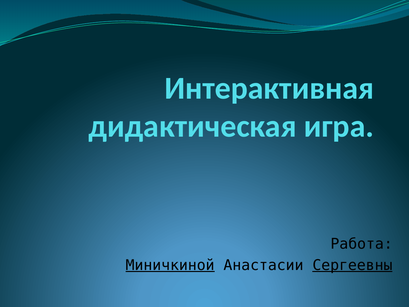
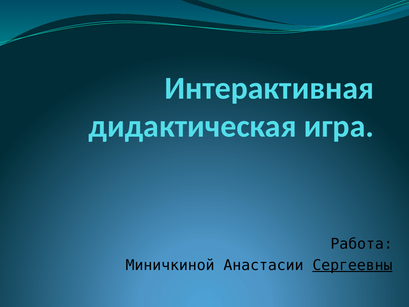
Миничкиной underline: present -> none (170, 265)
